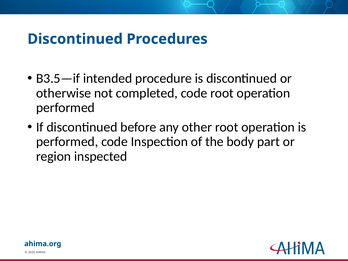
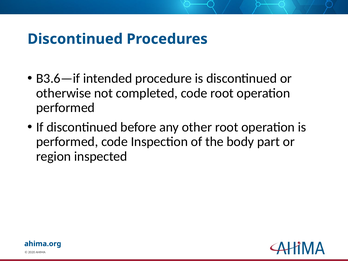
B3.5—if: B3.5—if -> B3.6—if (58, 78)
